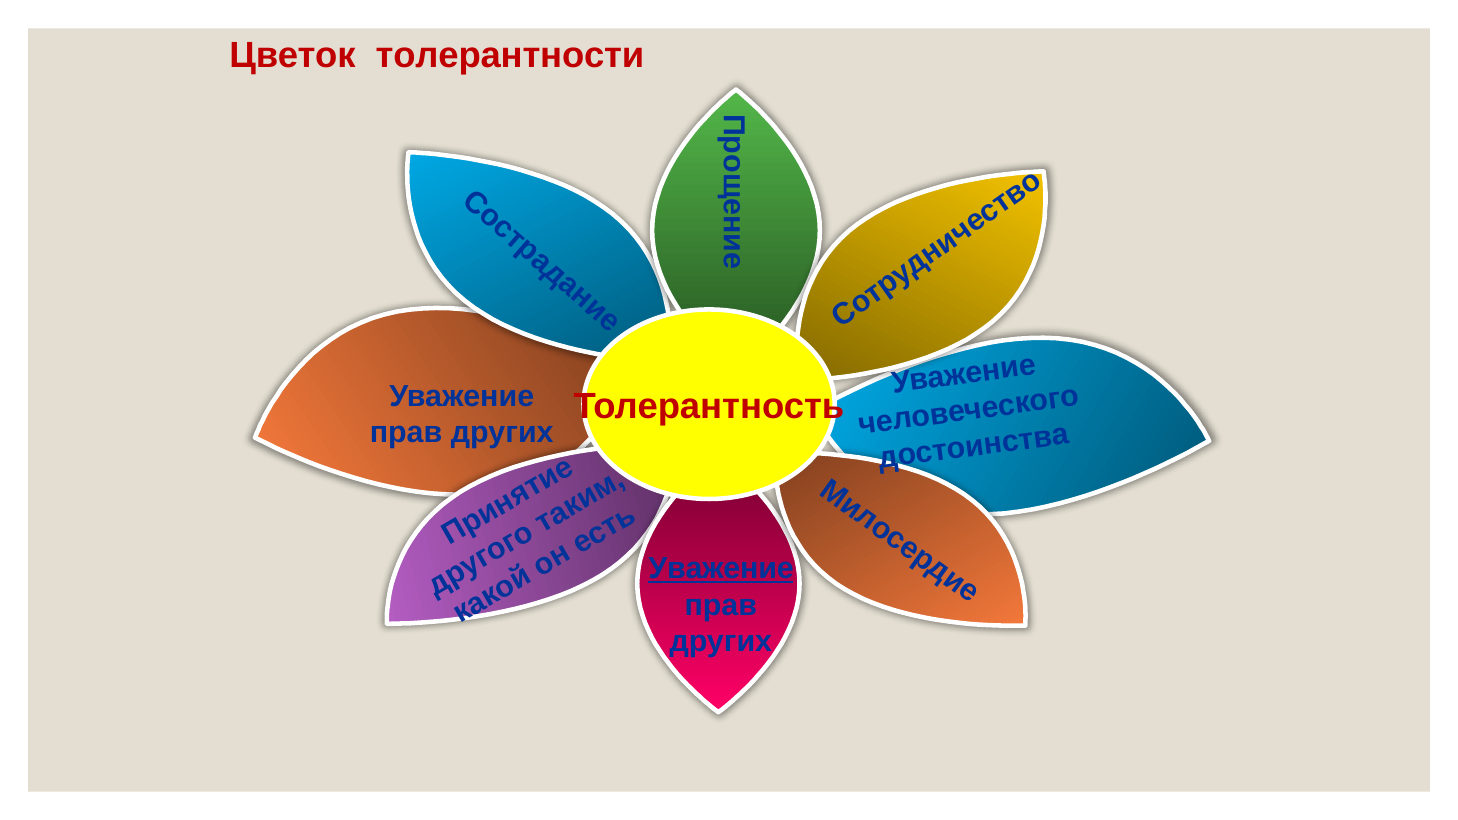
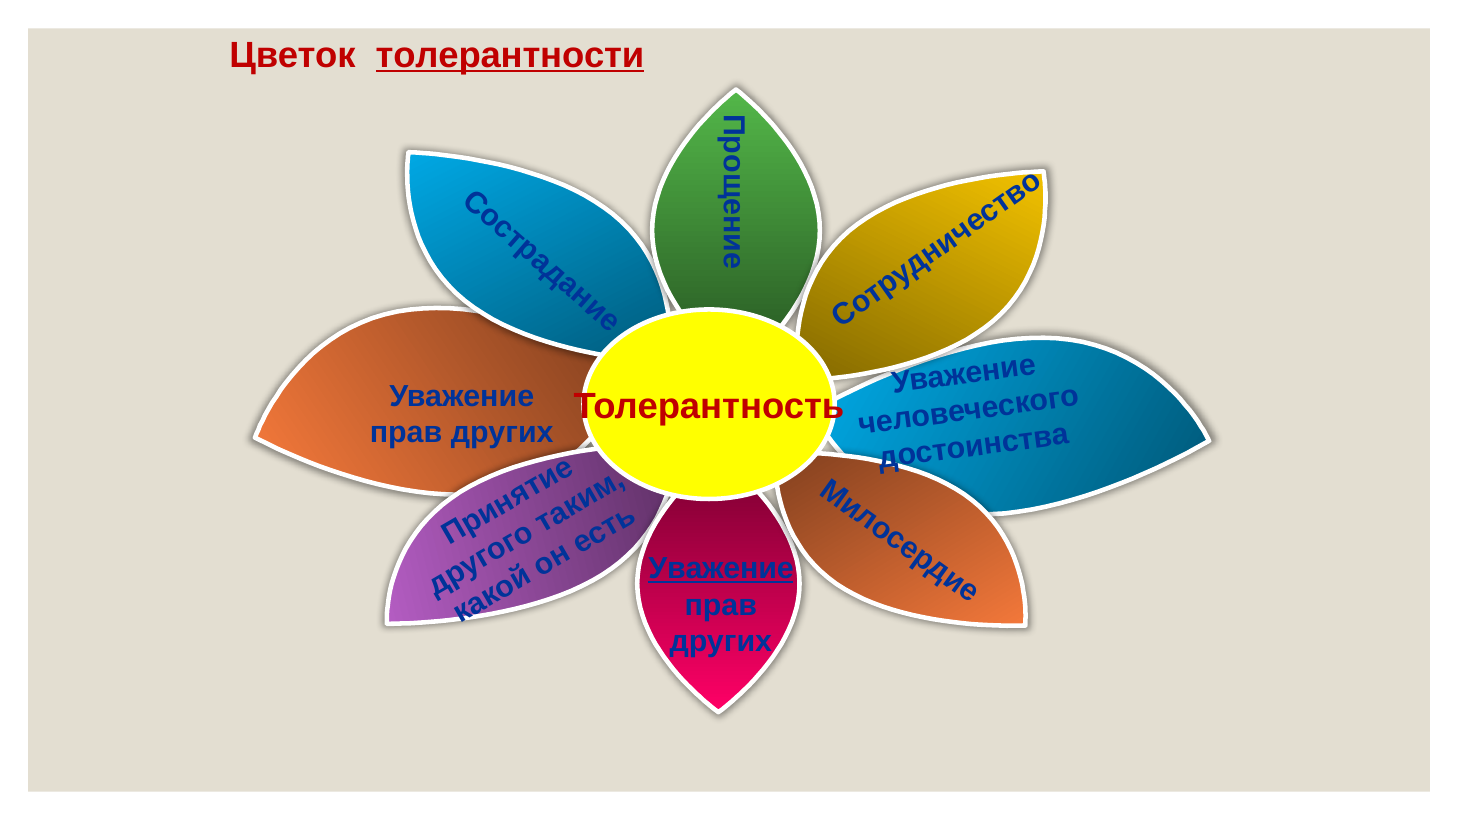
толерантности underline: none -> present (510, 55)
